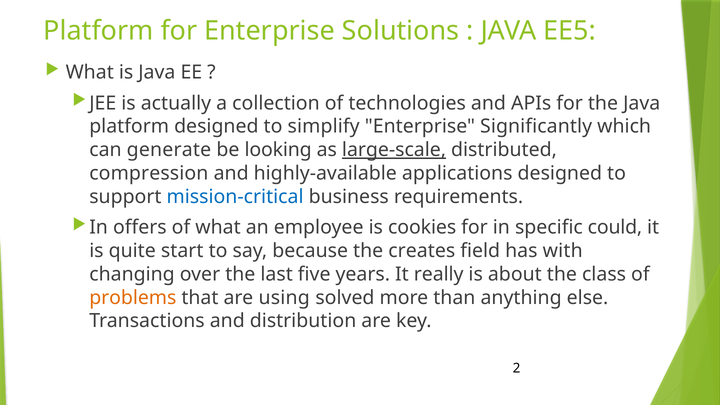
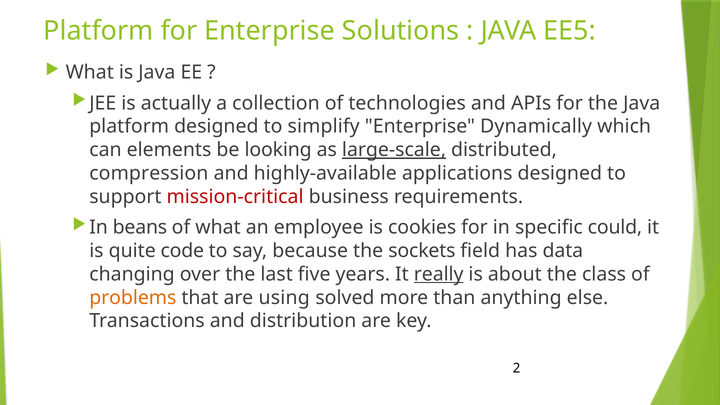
Significantly: Significantly -> Dynamically (536, 126)
generate: generate -> elements (169, 150)
mission-critical colour: blue -> red (235, 197)
offers: offers -> beans (140, 228)
start: start -> code (182, 251)
creates: creates -> sockets (422, 251)
with: with -> data (563, 251)
really underline: none -> present (439, 274)
